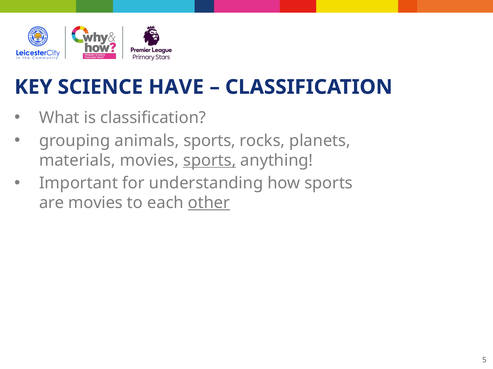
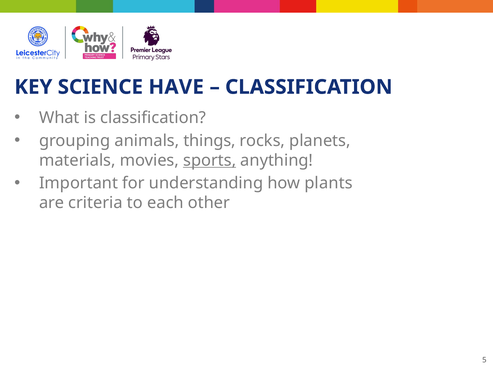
animals sports: sports -> things (210, 141)
how sports: sports -> plants (329, 184)
are movies: movies -> criteria (95, 203)
other underline: present -> none (209, 203)
